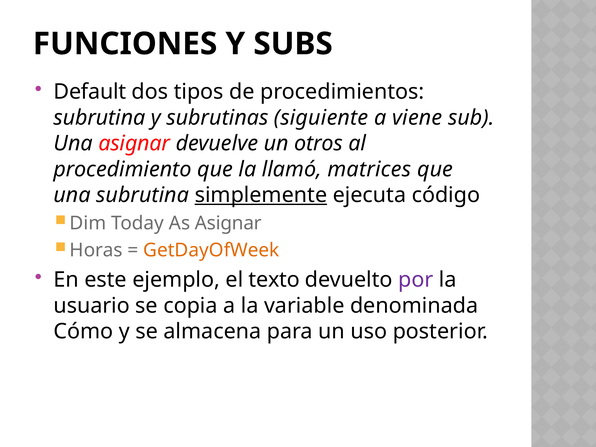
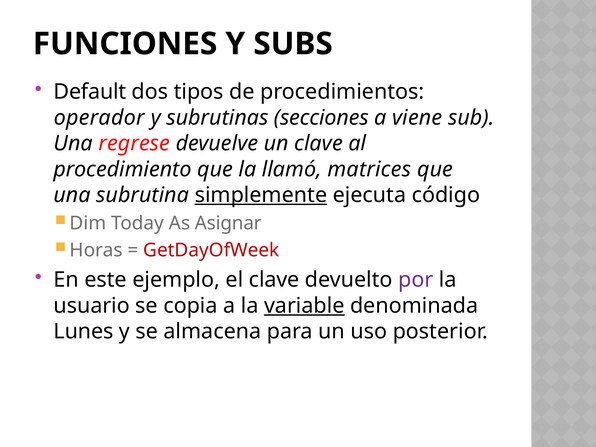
subrutina: subrutina -> operador (99, 118)
siguiente: siguiente -> secciones (321, 118)
Una asignar: asignar -> regrese (134, 143)
un otros: otros -> clave (319, 143)
GetDayOfWeek colour: orange -> red (211, 250)
el texto: texto -> clave (274, 280)
variable underline: none -> present (304, 306)
Cómo: Cómo -> Lunes (83, 331)
